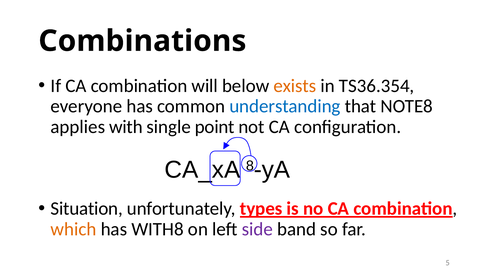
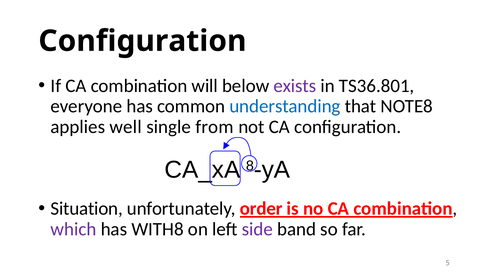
Combinations: Combinations -> Configuration (142, 41)
exists colour: orange -> purple (295, 86)
TS36.354: TS36.354 -> TS36.801 (377, 86)
with: with -> well (126, 127)
point: point -> from (215, 127)
types: types -> order (261, 208)
which colour: orange -> purple (74, 229)
